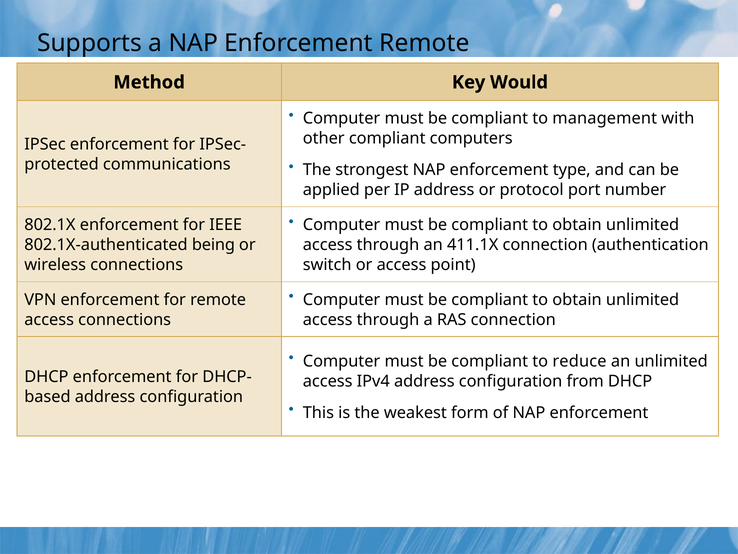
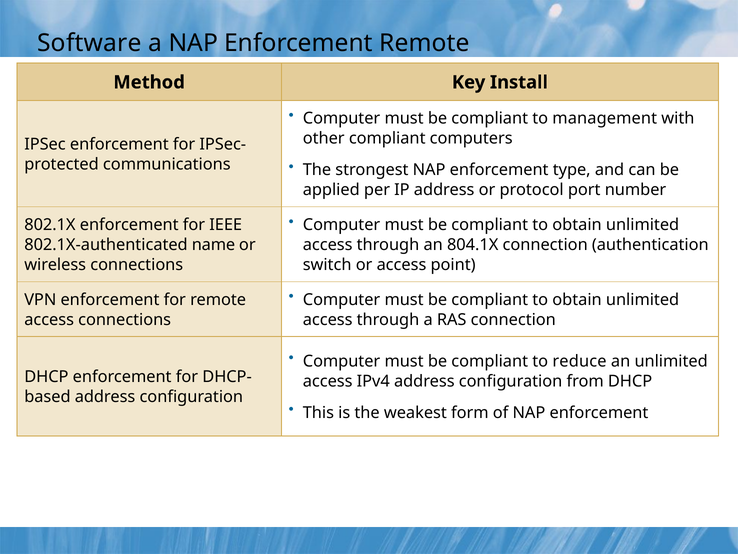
Supports: Supports -> Software (89, 43)
Would: Would -> Install (519, 82)
being: being -> name (213, 245)
411.1X: 411.1X -> 804.1X (473, 245)
